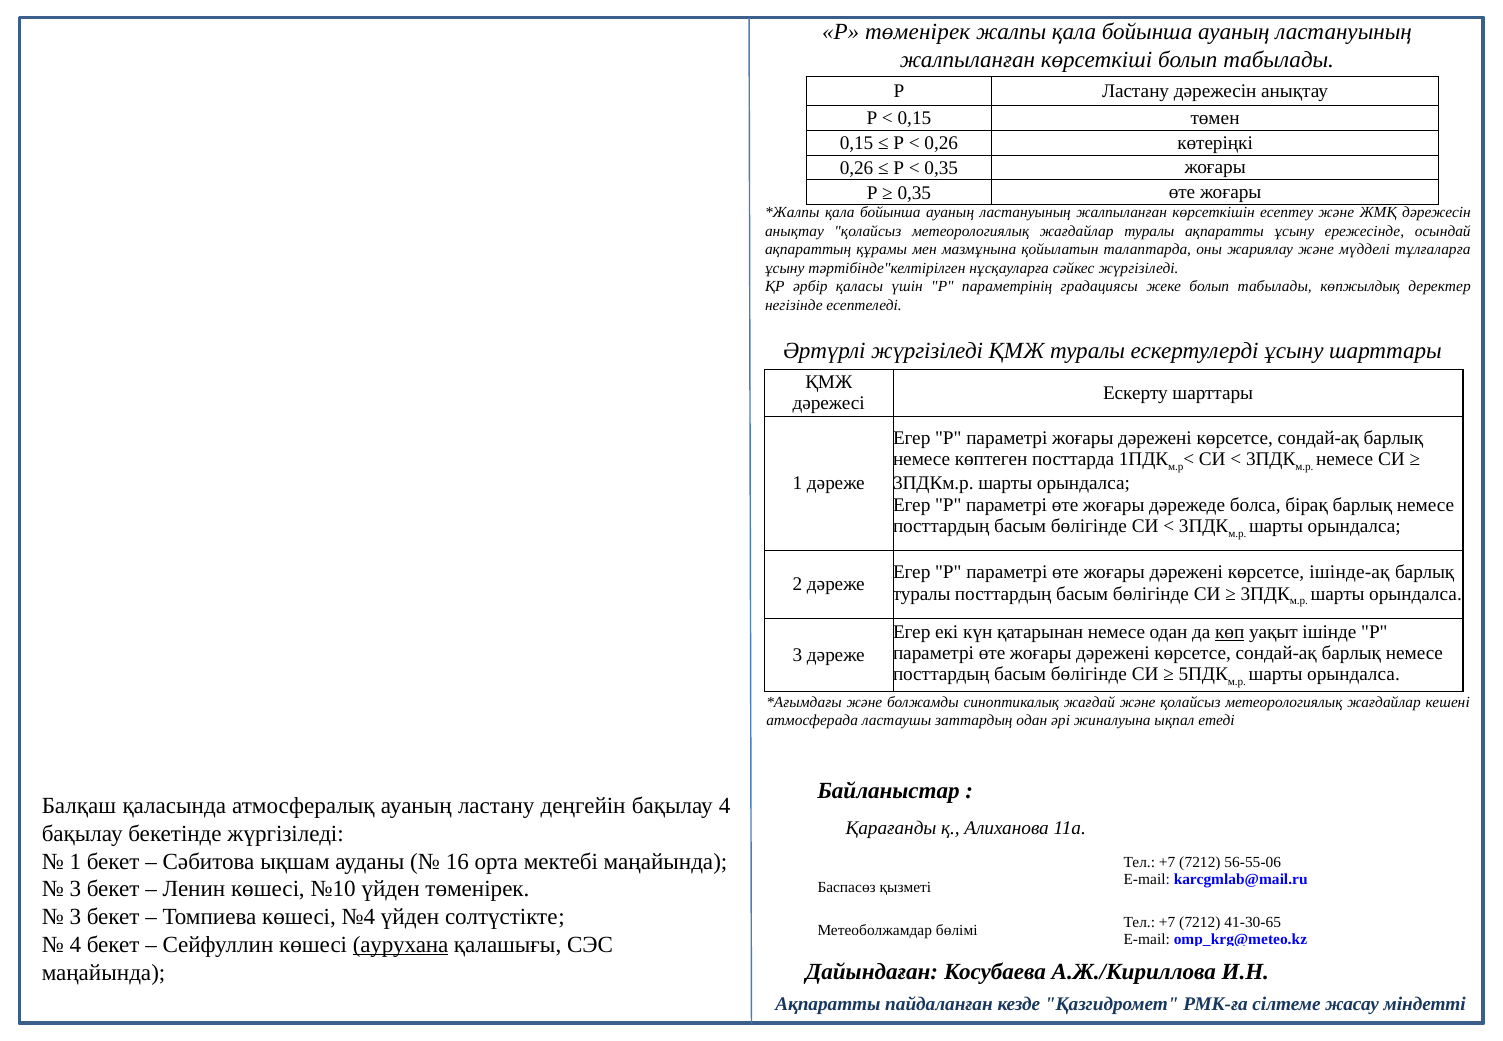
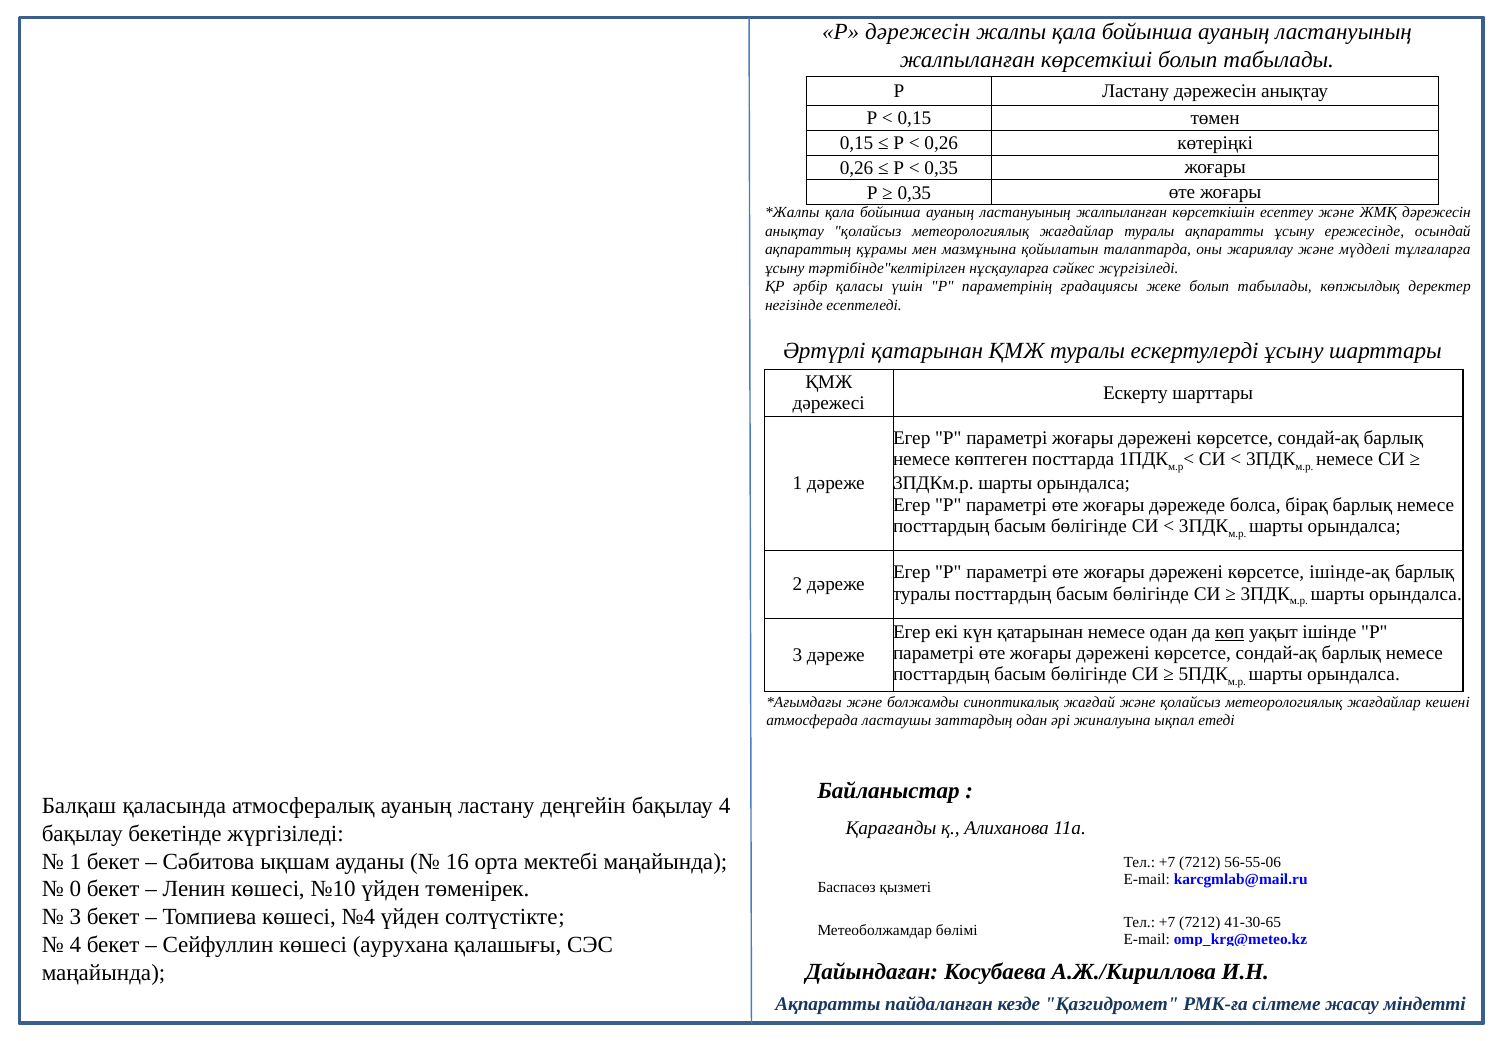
Р төменірек: төменірек -> дәрежесін (918, 32)
Әртүрлі жүргізіледі: жүргізіледі -> қатарынан (927, 351)
3: 3 -> 0 (75, 889)
аурухана underline: present -> none (401, 944)
